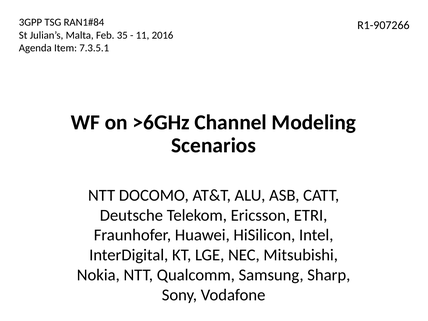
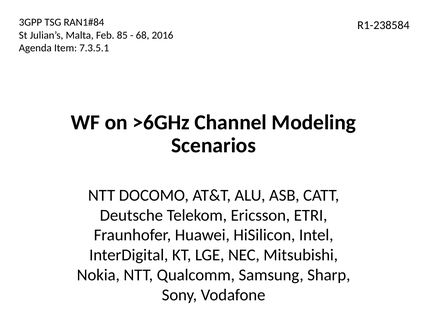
R1-907266: R1-907266 -> R1-238584 (383, 25)
35: 35 -> 85 (122, 35)
11: 11 -> 68 (143, 35)
